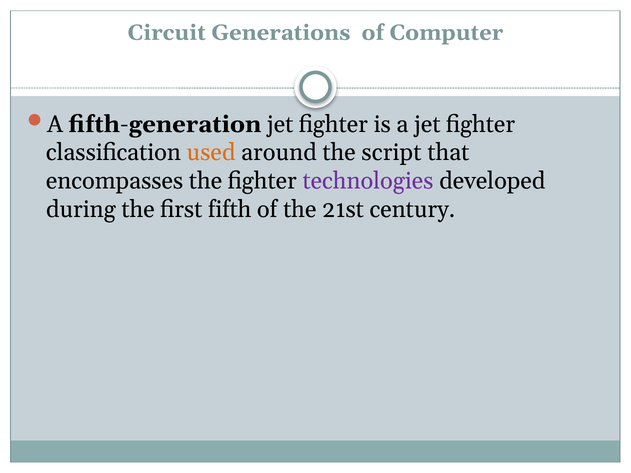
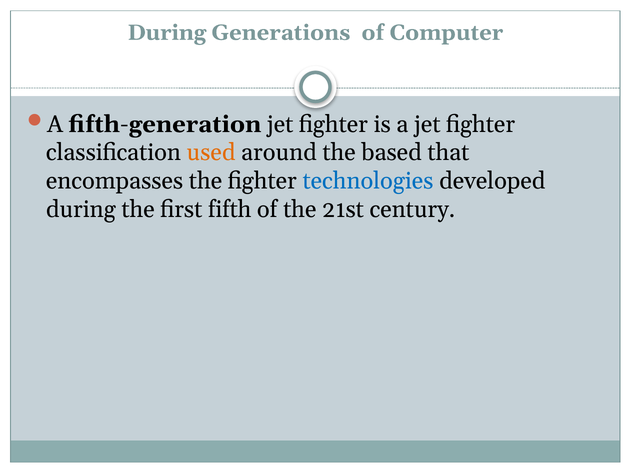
Circuit: Circuit -> During (167, 33)
script: script -> based (392, 153)
technologies colour: purple -> blue (368, 181)
